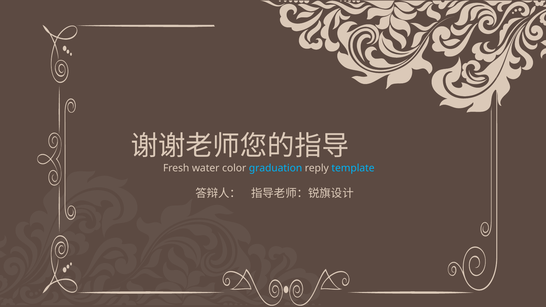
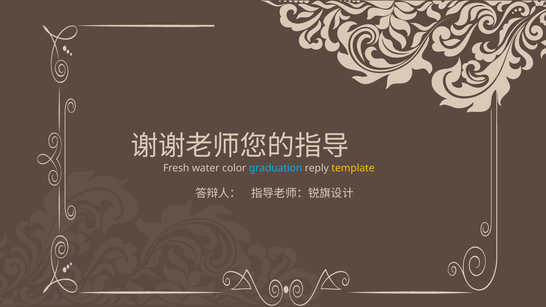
template colour: light blue -> yellow (353, 168)
